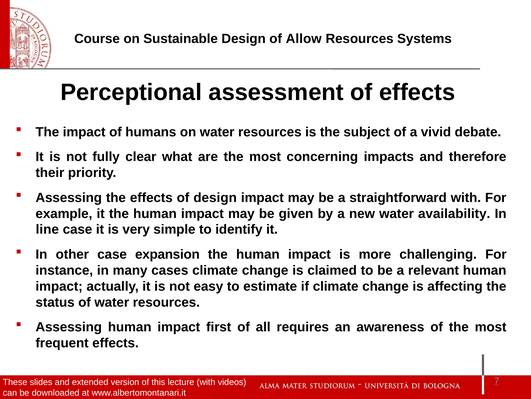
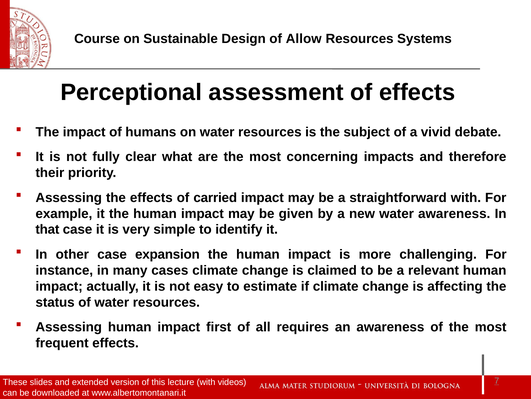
of design: design -> carried (215, 197)
water availability: availability -> awareness (454, 213)
line: line -> that (47, 229)
